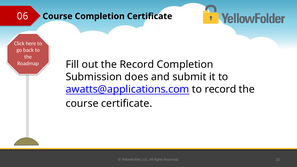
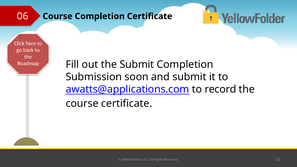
the Record: Record -> Submit (137, 64)
does: does -> soon (137, 77)
